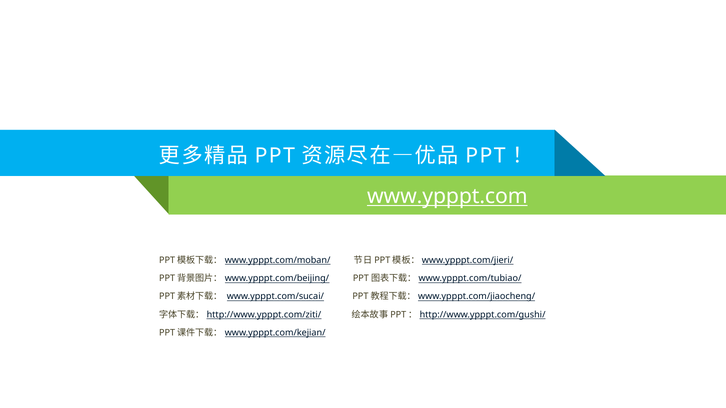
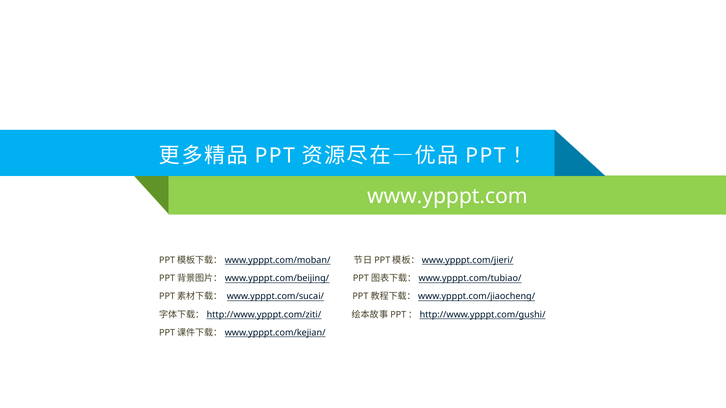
www.ypppt.com underline: present -> none (447, 197)
